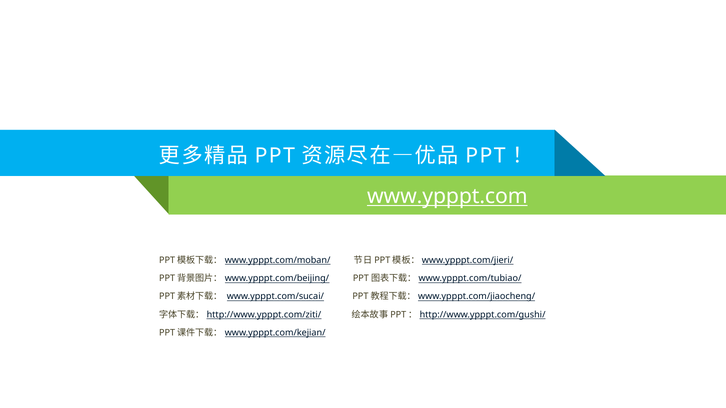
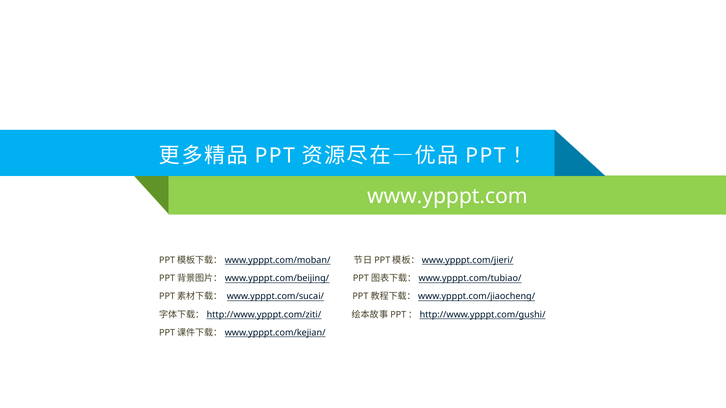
www.ypppt.com underline: present -> none (447, 197)
